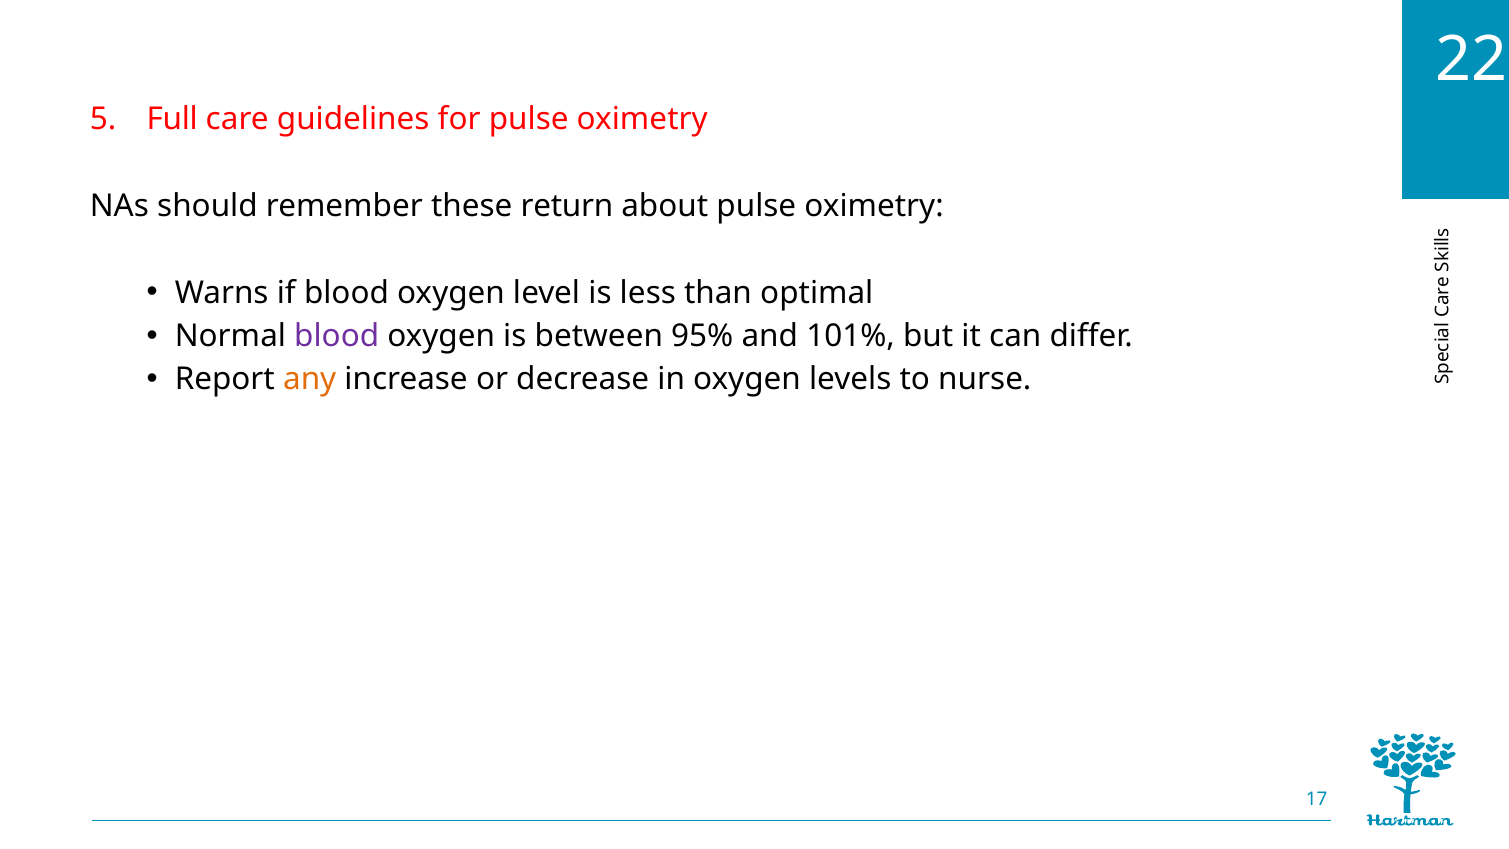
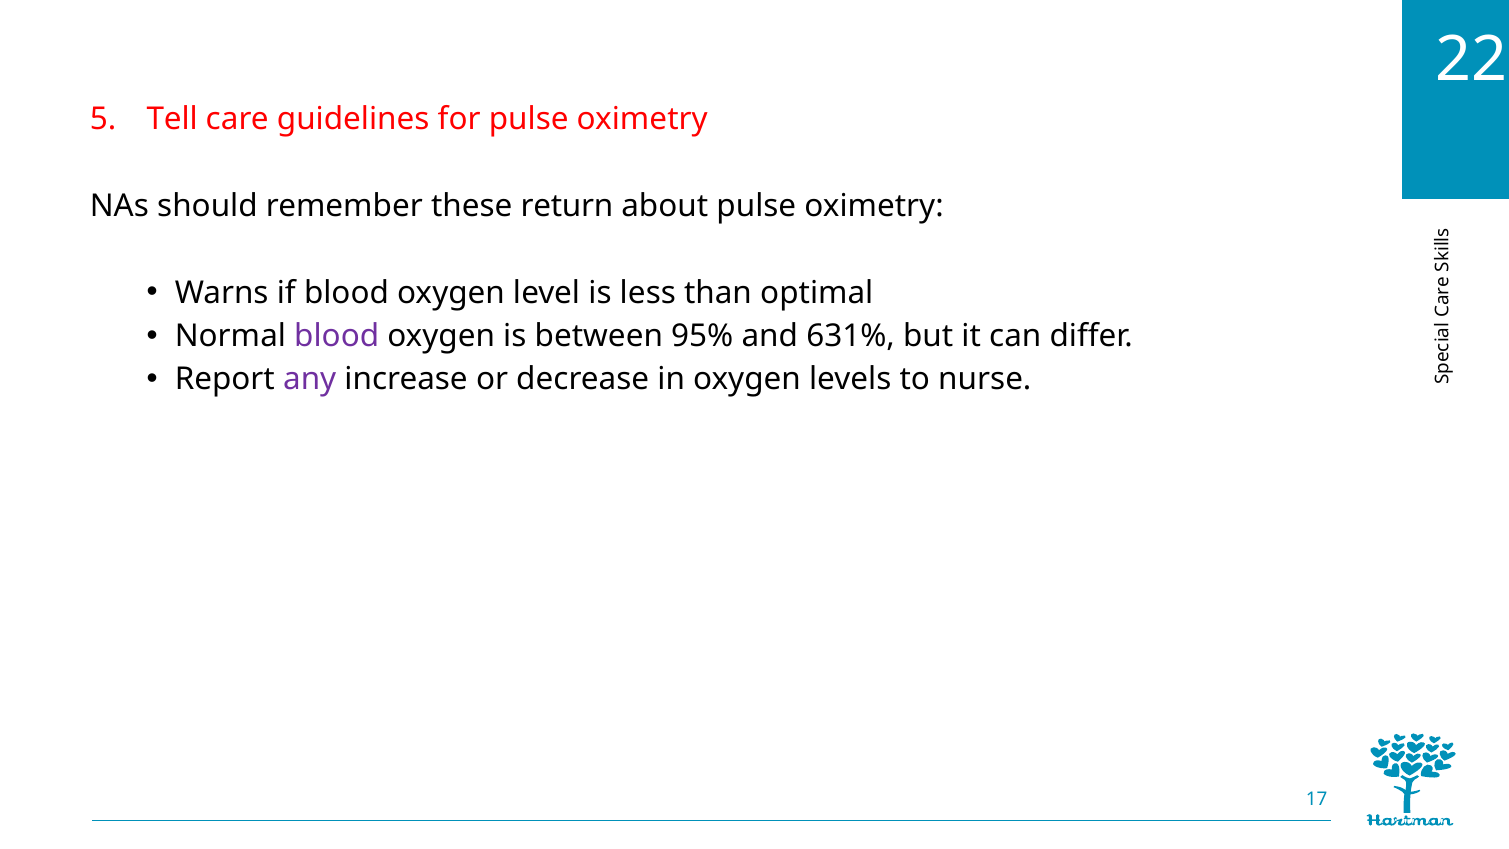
Full: Full -> Tell (172, 119)
101%: 101% -> 631% (851, 336)
any colour: orange -> purple (310, 379)
